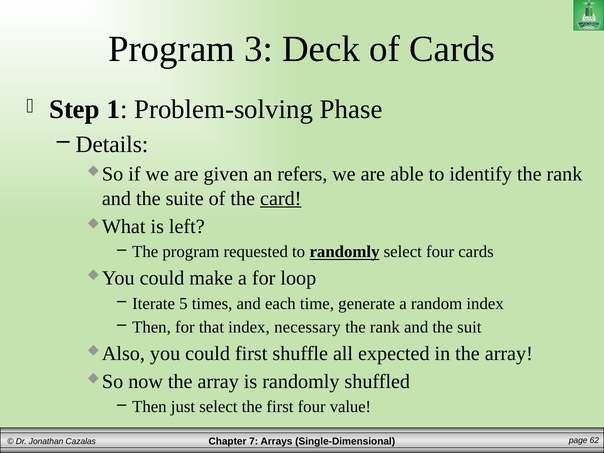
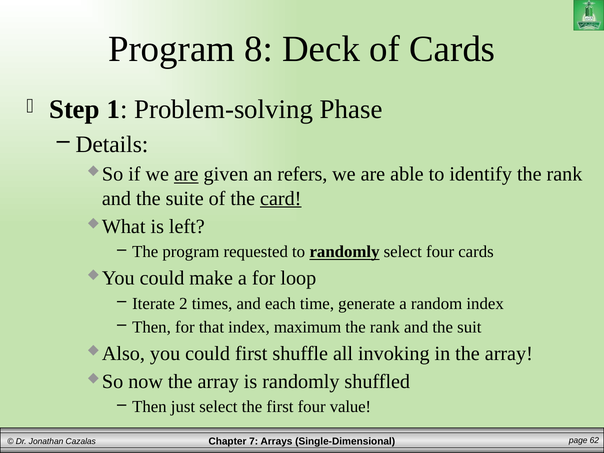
3: 3 -> 8 (259, 49)
are underline: none -> present (186, 174)
5: 5 -> 2 (183, 304)
necessary: necessary -> maximum (308, 327)
expected: expected -> invoking (394, 353)
